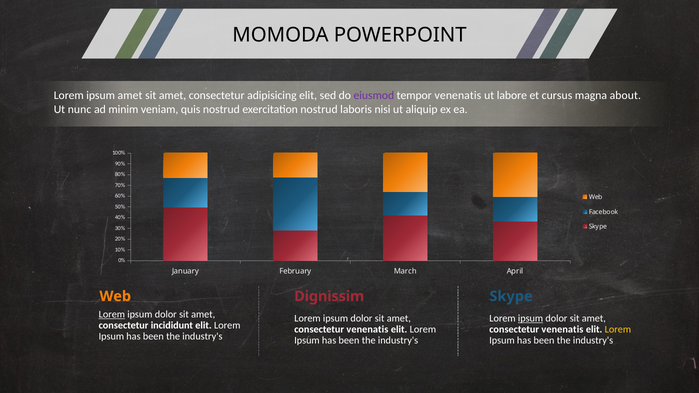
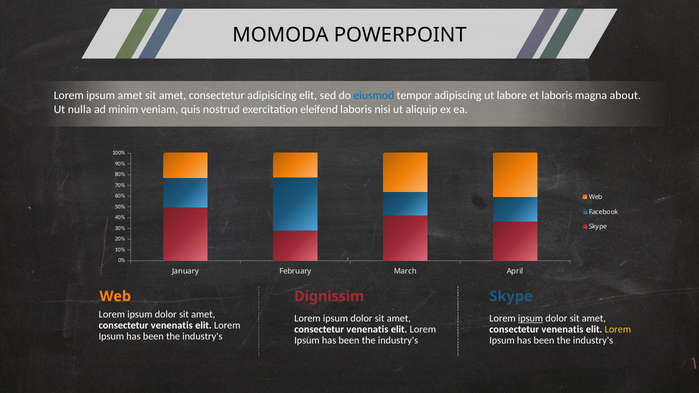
eiusmod colour: purple -> blue (374, 96)
tempor venenatis: venenatis -> adipiscing (458, 96)
et cursus: cursus -> laboris (557, 96)
nunc: nunc -> nulla (80, 110)
exercitation nostrud: nostrud -> eleifend (319, 110)
Lorem underline: present -> none (112, 314)
incididunt: incididunt -> venenatis (172, 325)
